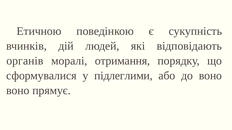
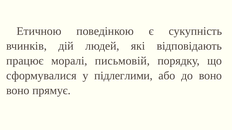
органів: органів -> працює (25, 61)
отримання: отримання -> письмовій (122, 61)
